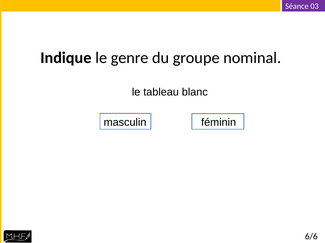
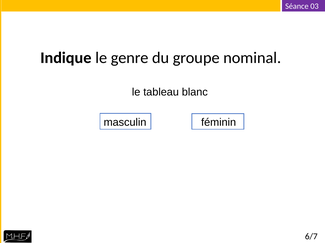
6/6: 6/6 -> 6/7 (311, 237)
